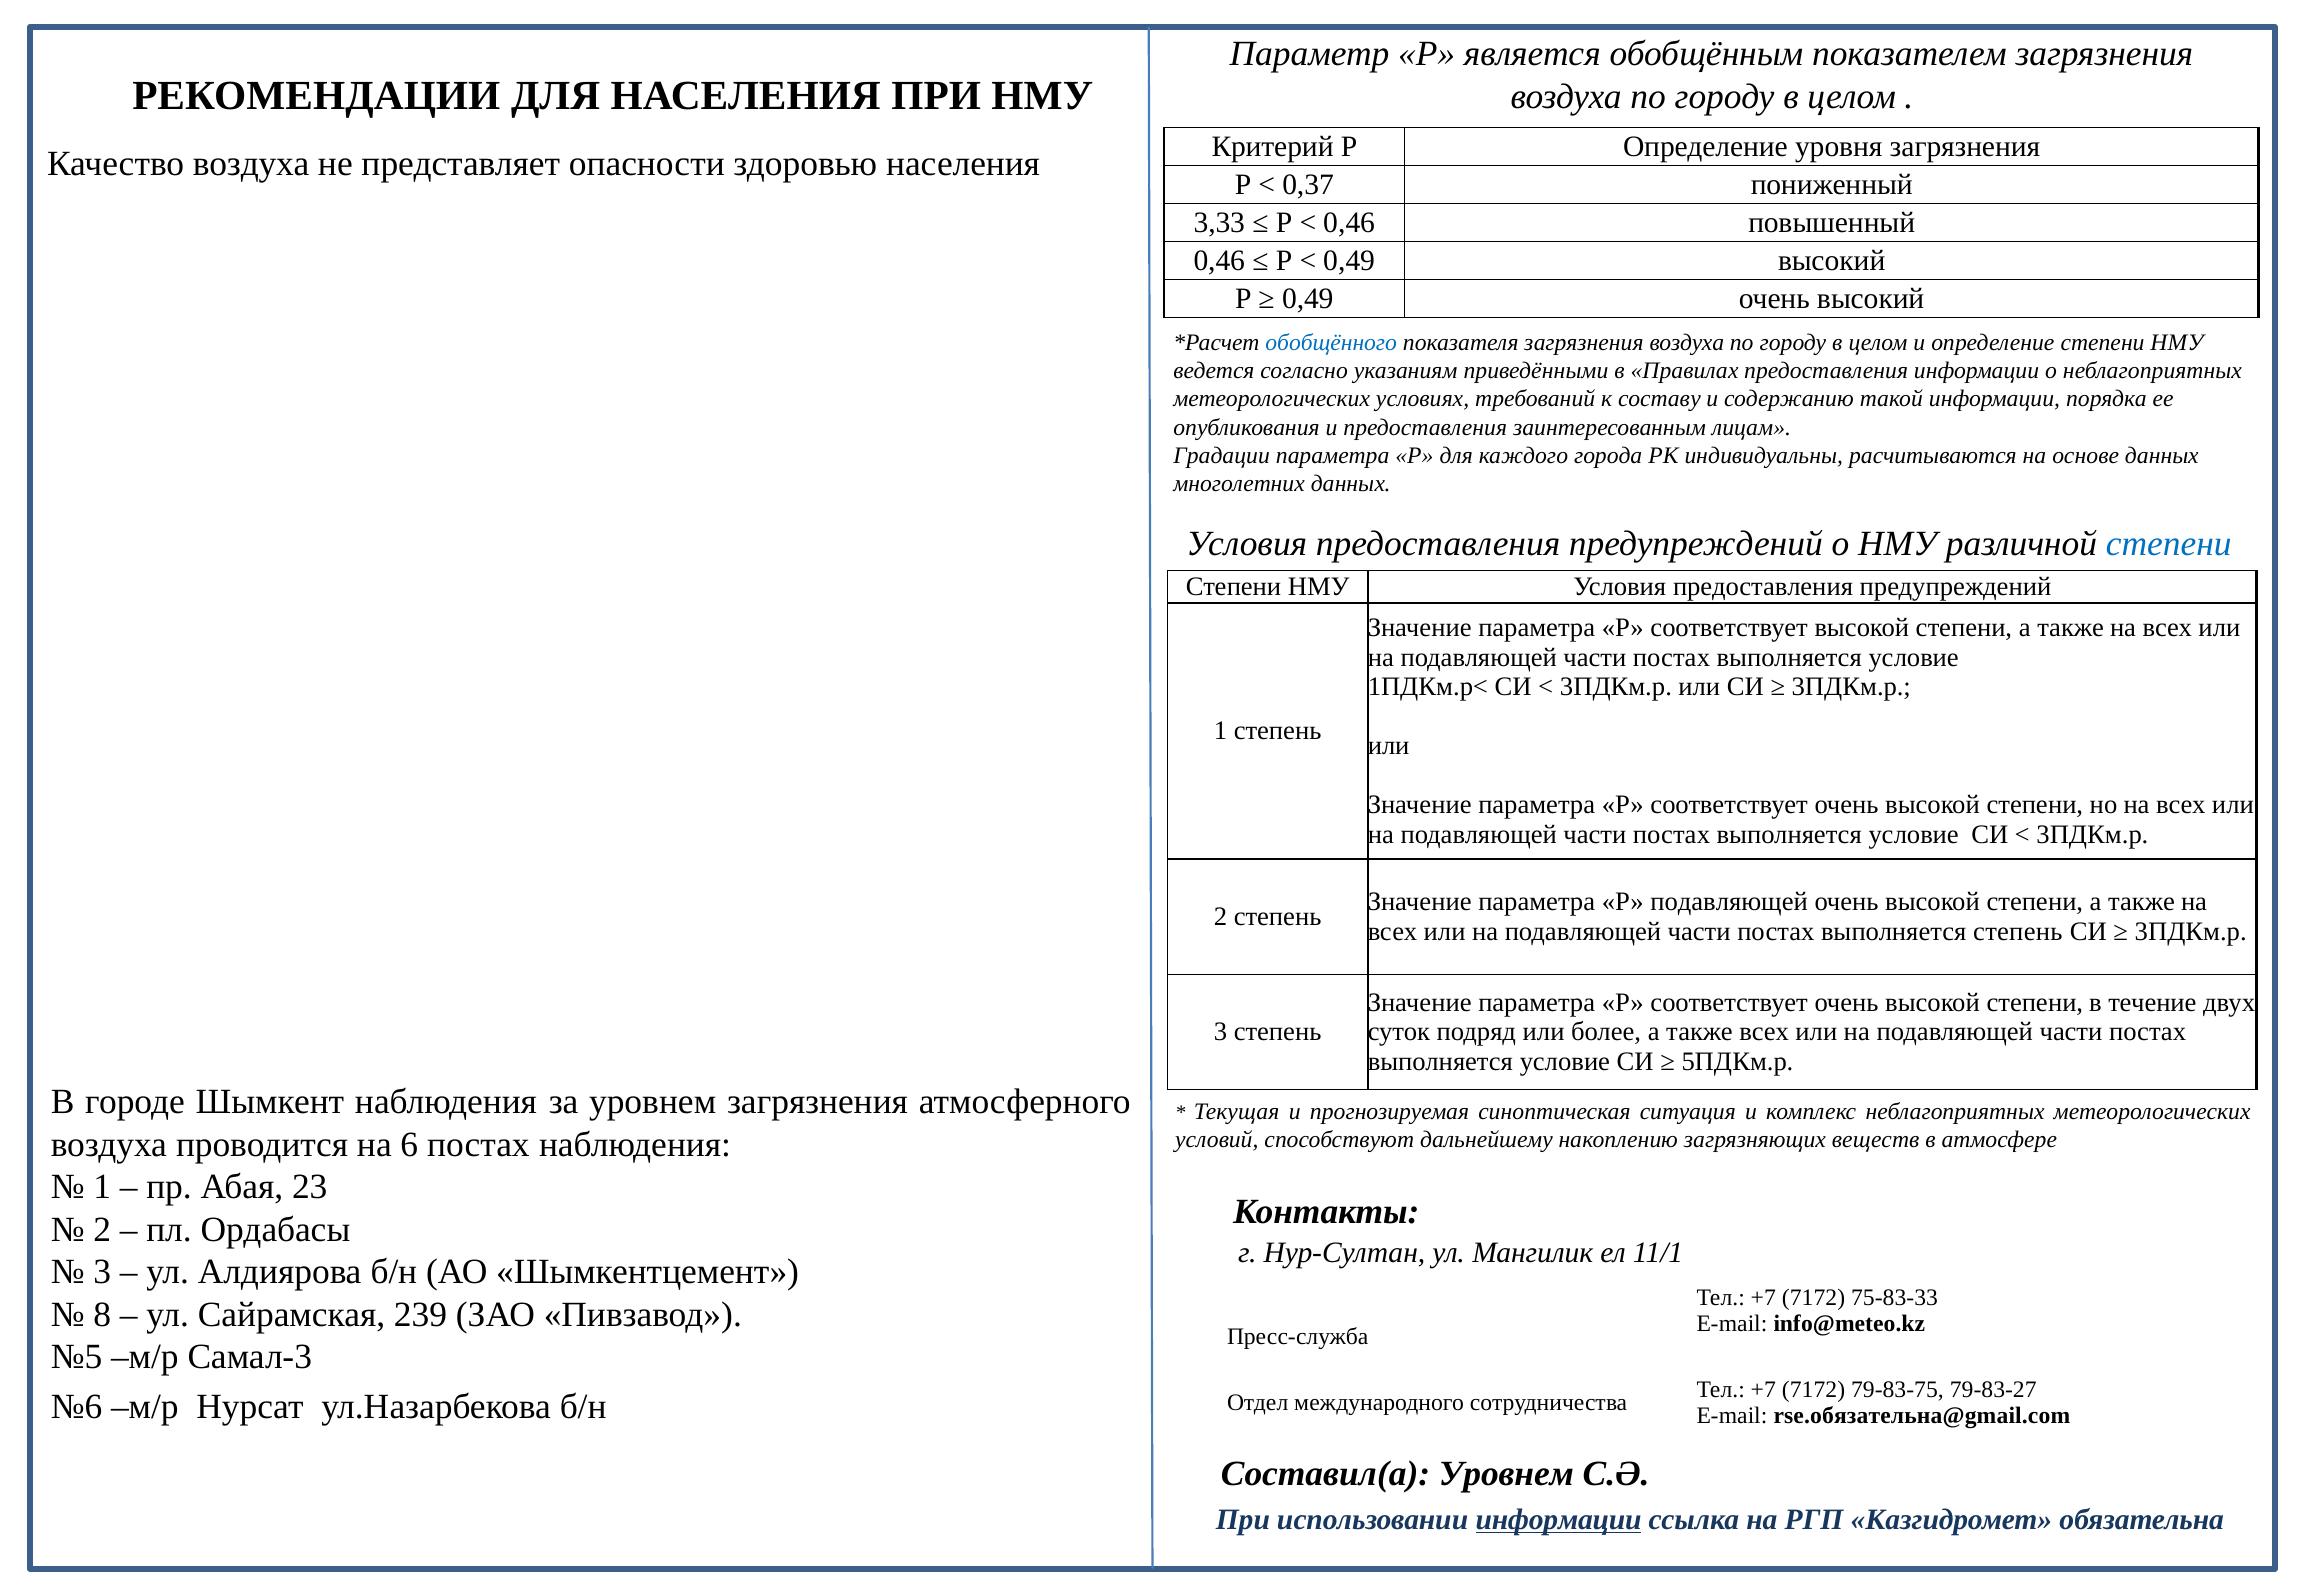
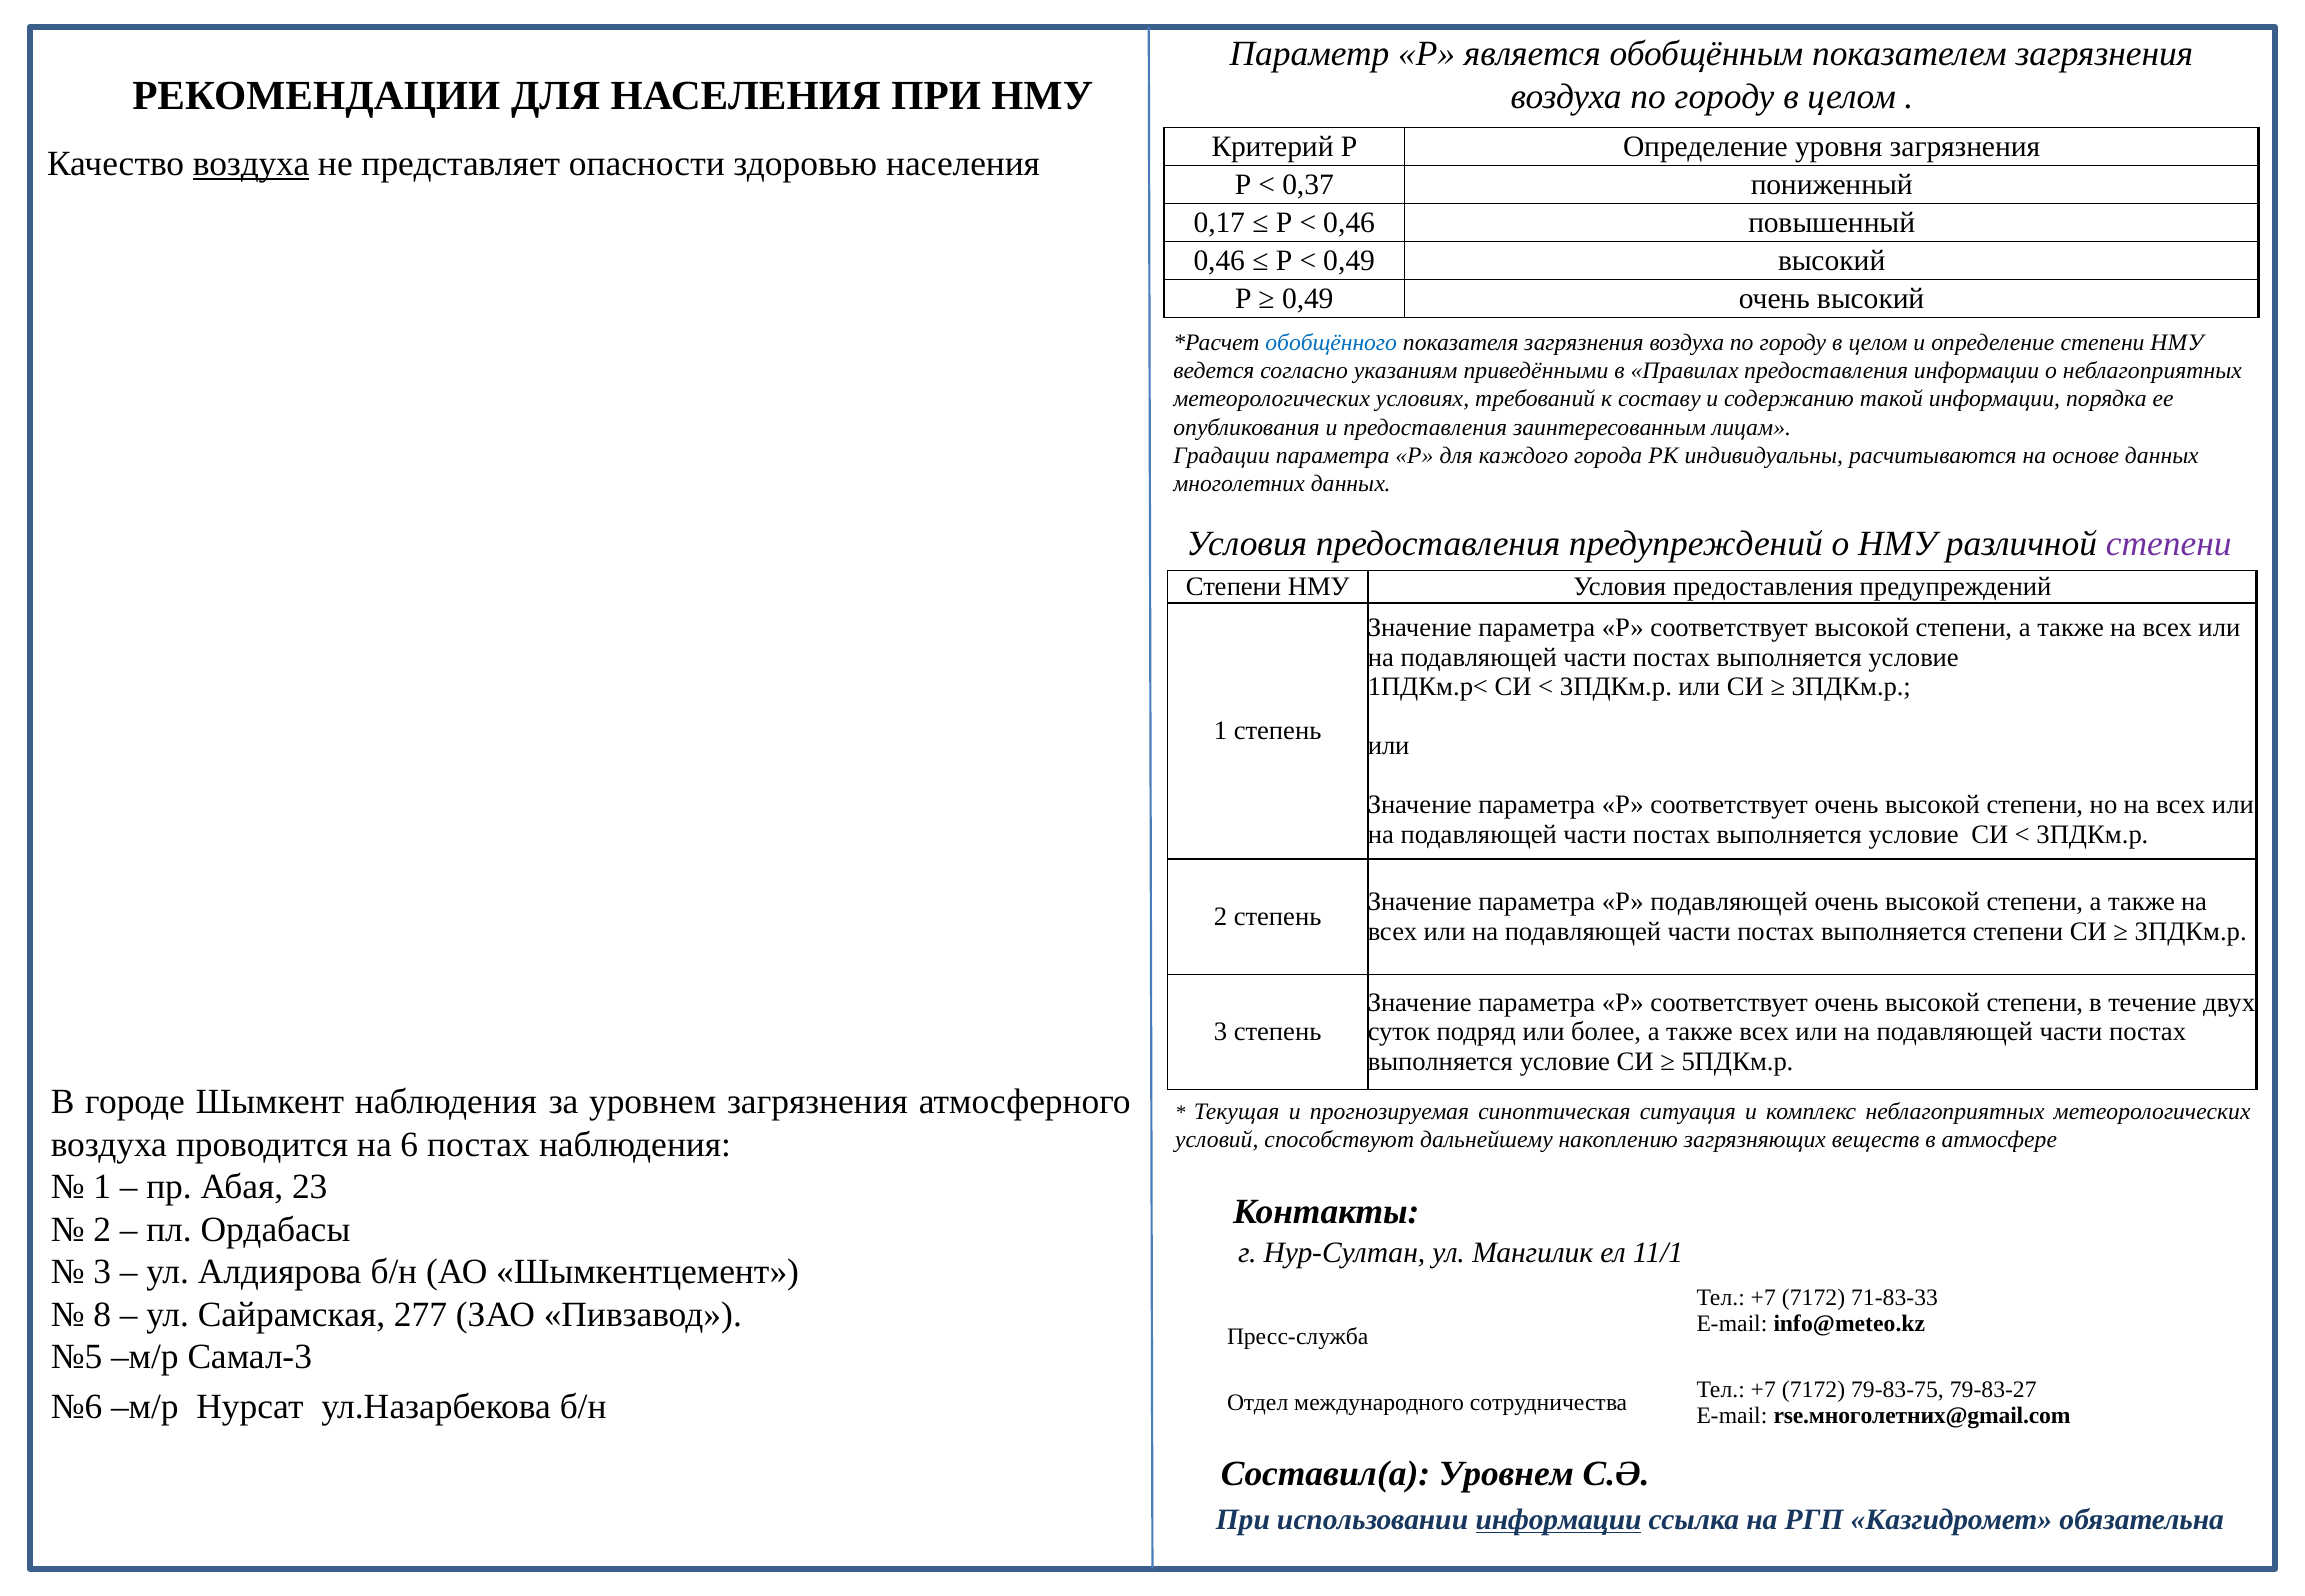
воздуха underline: none -> present (251, 163)
3,33: 3,33 -> 0,17 (1219, 222)
степени colour: blue -> purple (2169, 544)
выполняется степень: степень -> степени (2018, 931)
75-83-33: 75-83-33 -> 71-83-33 (1895, 1297)
239: 239 -> 277 (421, 1314)
rse.обязательна@gmail.com: rse.обязательна@gmail.com -> rse.многолетних@gmail.com (1922, 1416)
